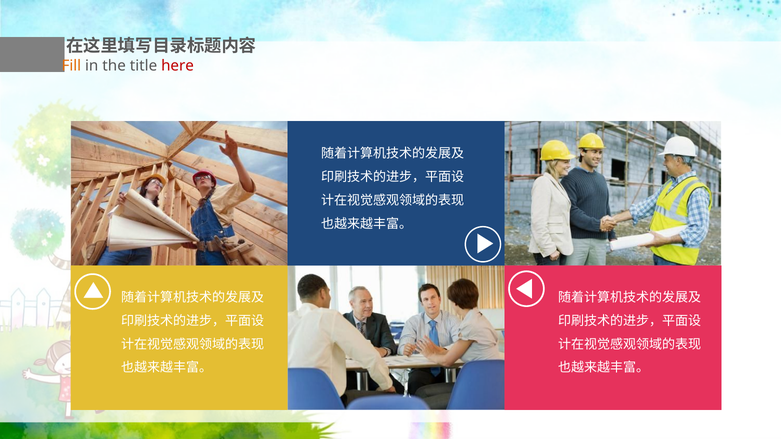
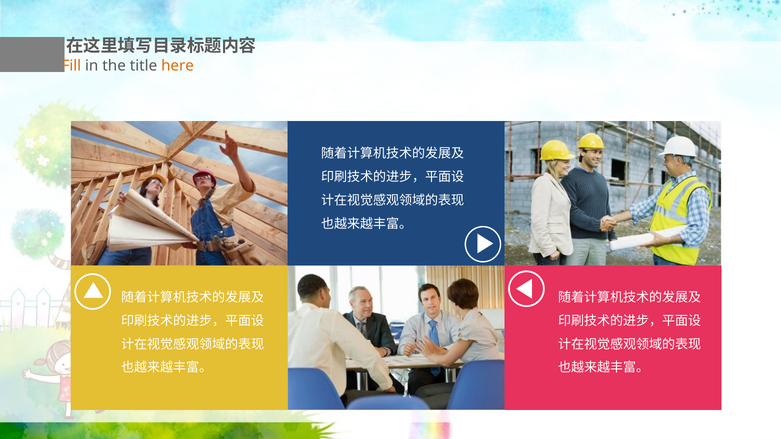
here colour: red -> orange (177, 66)
